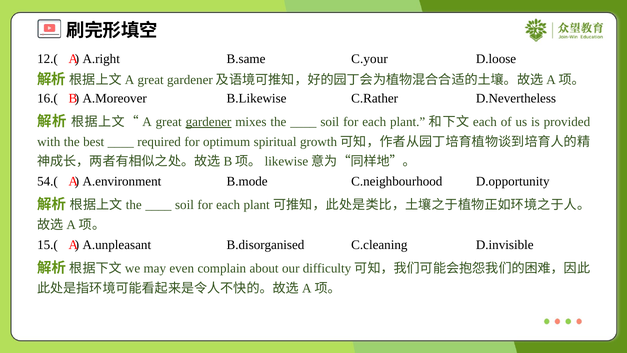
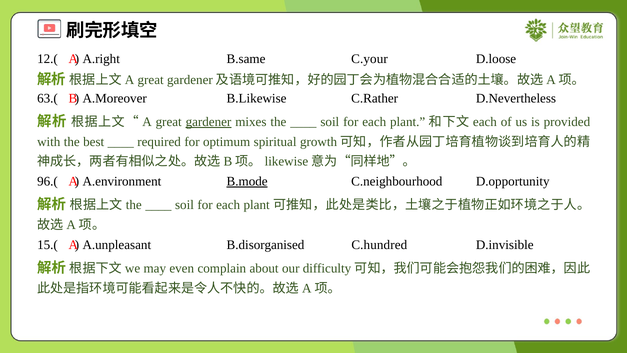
16.(: 16.( -> 63.( (47, 98)
54.(: 54.( -> 96.( (47, 181)
B.mode underline: none -> present (247, 181)
C.cleaning: C.cleaning -> C.hundred (379, 245)
